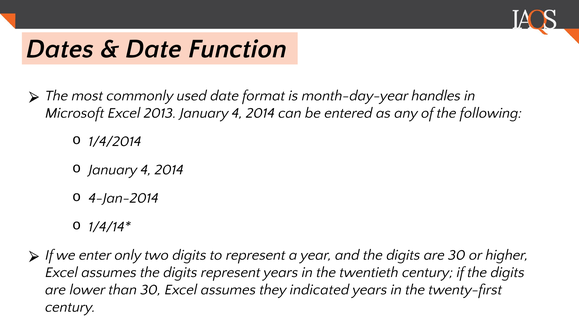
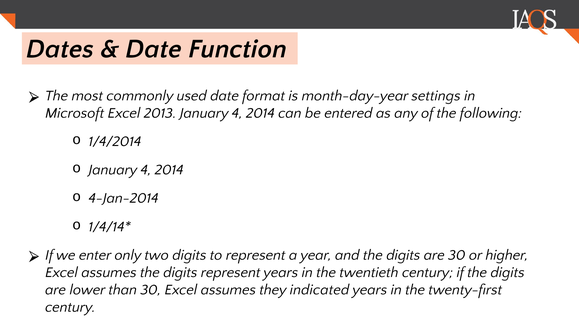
handles: handles -> settings (436, 96)
